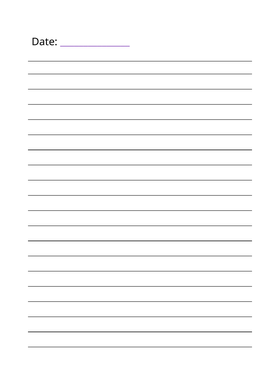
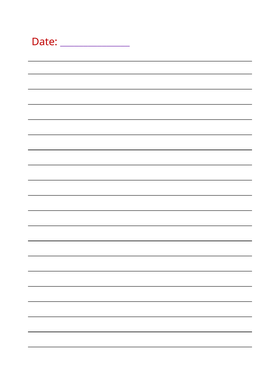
Date colour: black -> red (45, 42)
